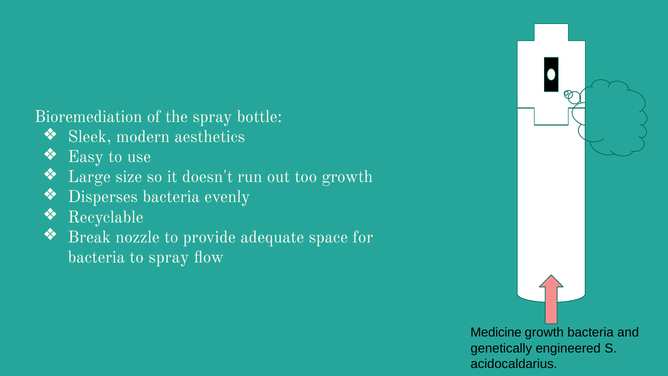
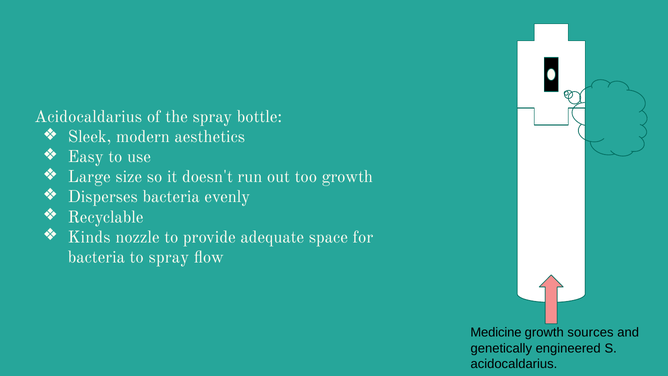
Bioremediation: Bioremediation -> Acidocaldarius (88, 117)
Break: Break -> Kinds (89, 237)
growth bacteria: bacteria -> sources (590, 332)
